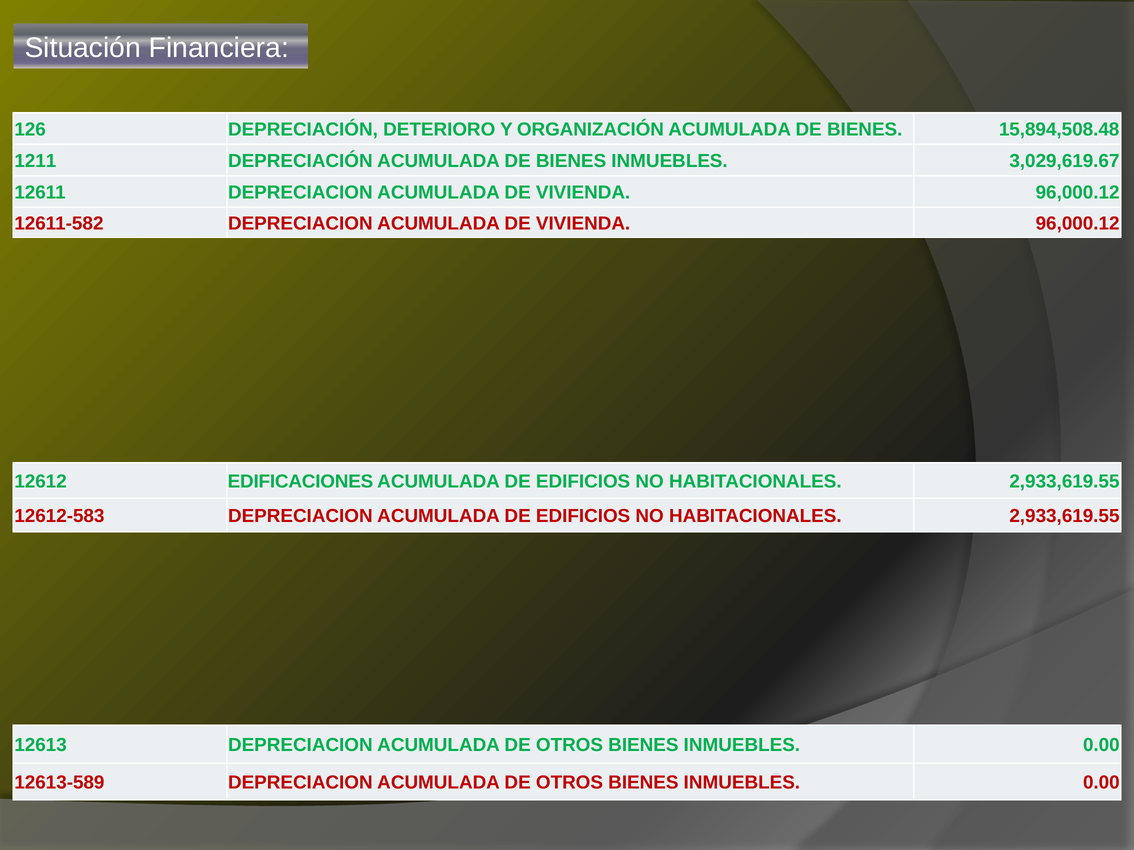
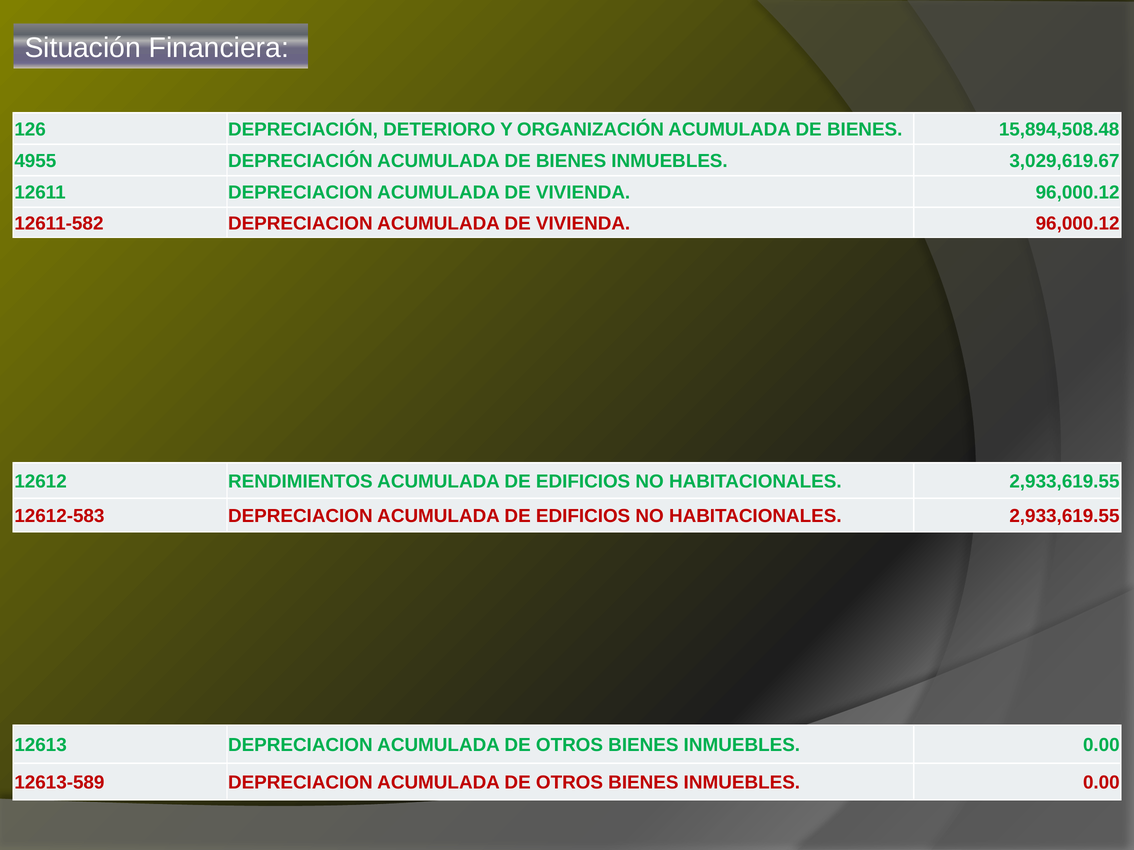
1211: 1211 -> 4955 (35, 161)
EDIFICACIONES: EDIFICACIONES -> RENDIMIENTOS (300, 482)
